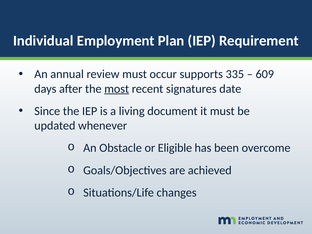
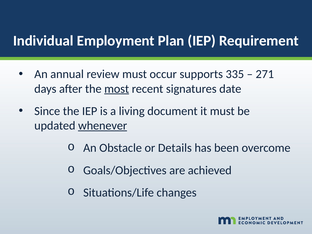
609: 609 -> 271 (265, 74)
whenever underline: none -> present (103, 126)
Eligible: Eligible -> Details (175, 148)
